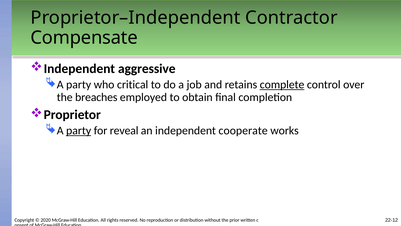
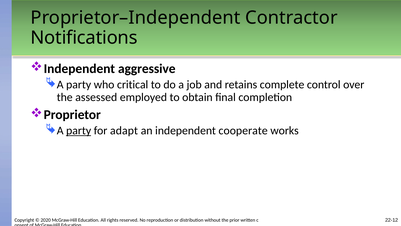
Compensate: Compensate -> Notifications (84, 38)
complete underline: present -> none (282, 84)
breaches: breaches -> assessed (96, 97)
reveal: reveal -> adapt (124, 130)
